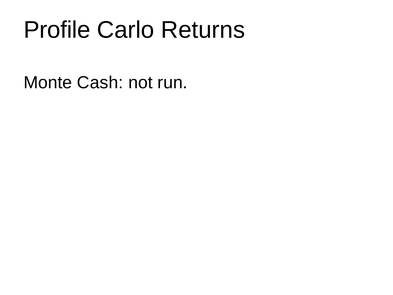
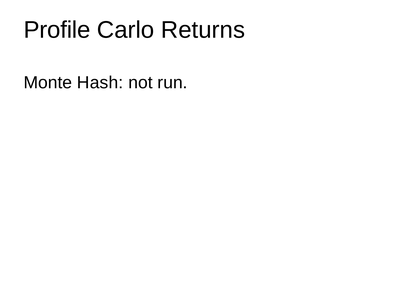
Cash: Cash -> Hash (100, 82)
